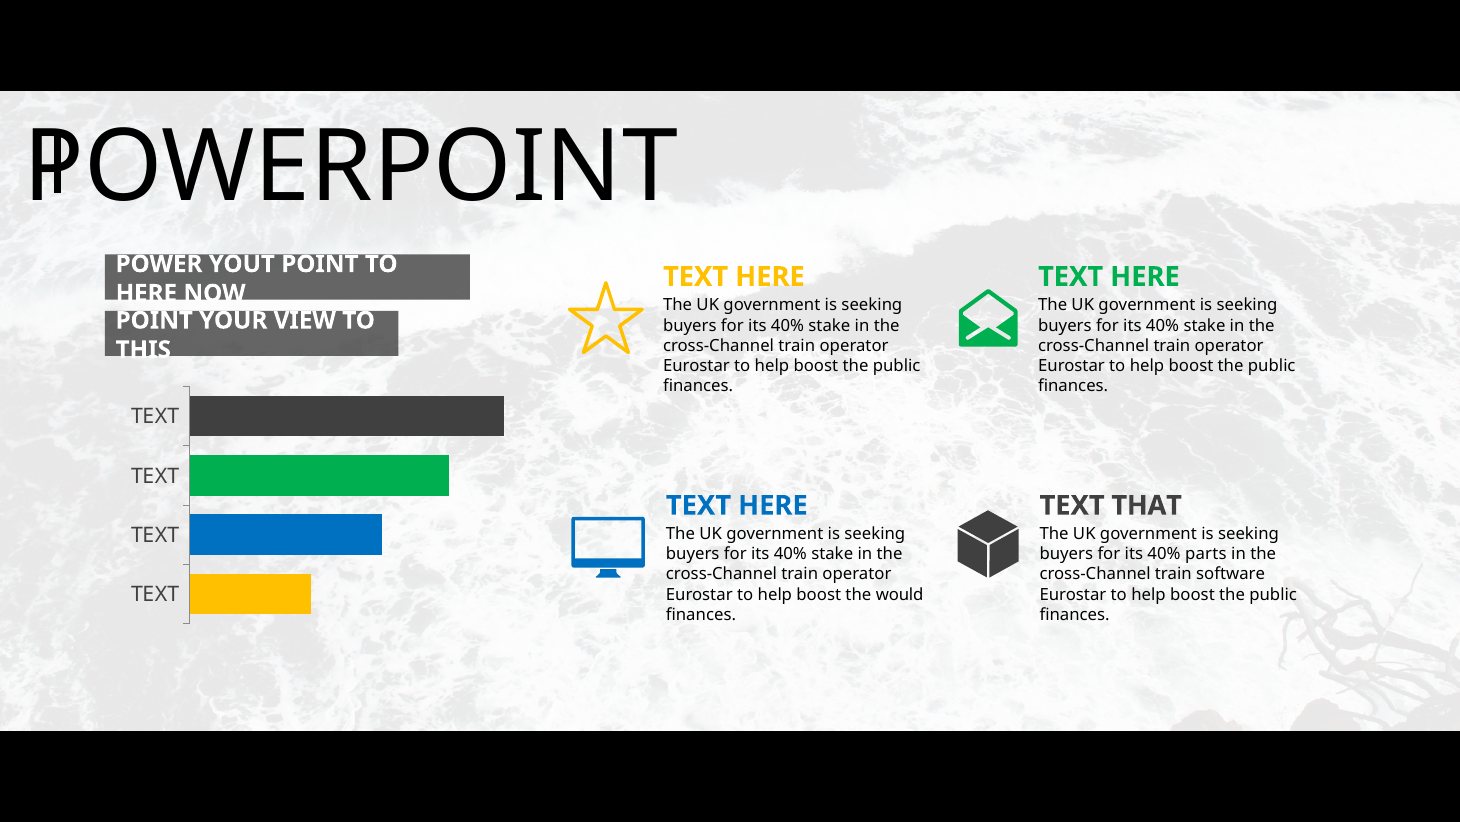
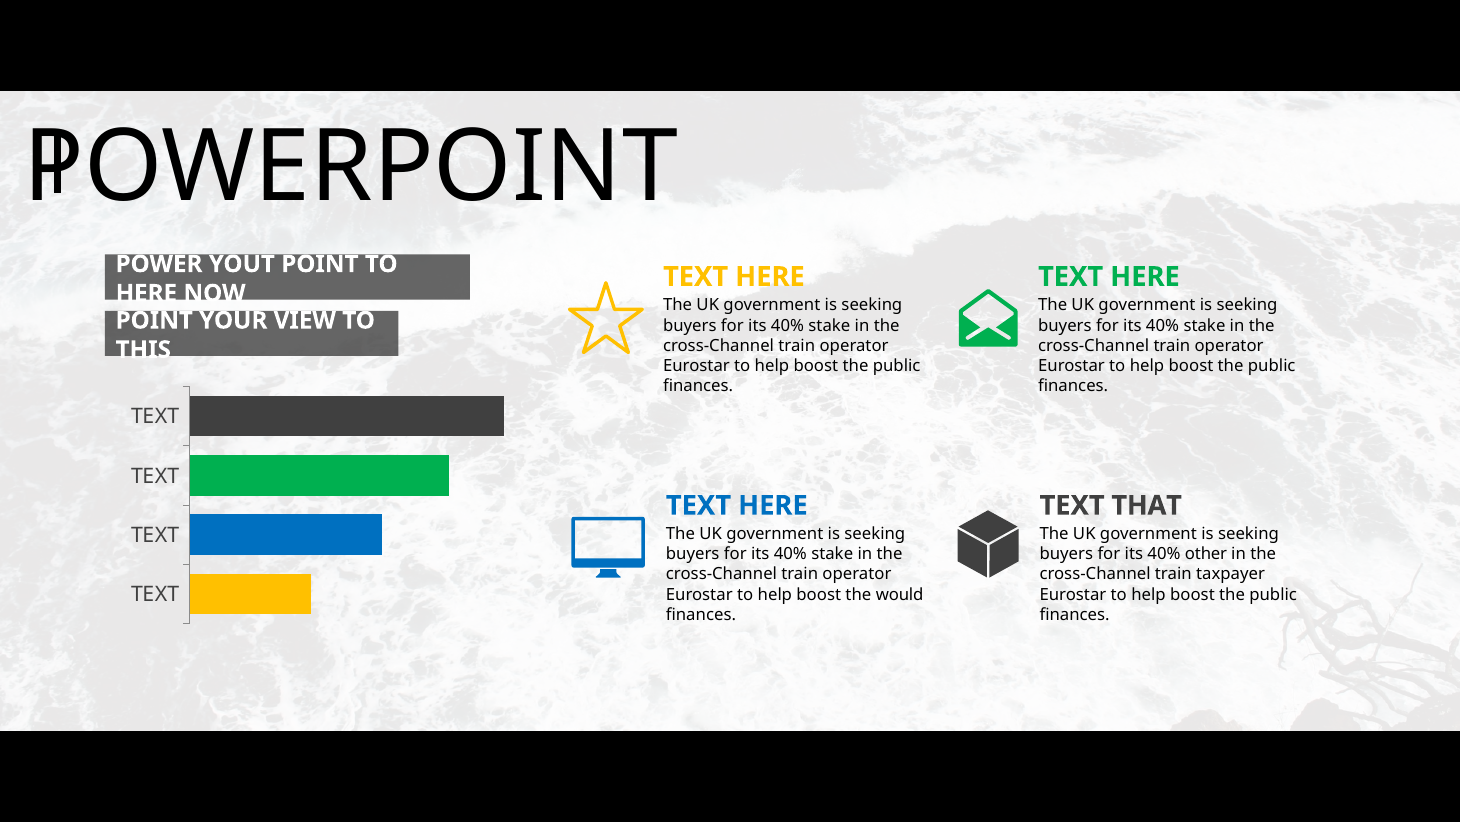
parts: parts -> other (1206, 554)
software: software -> taxpayer (1231, 574)
